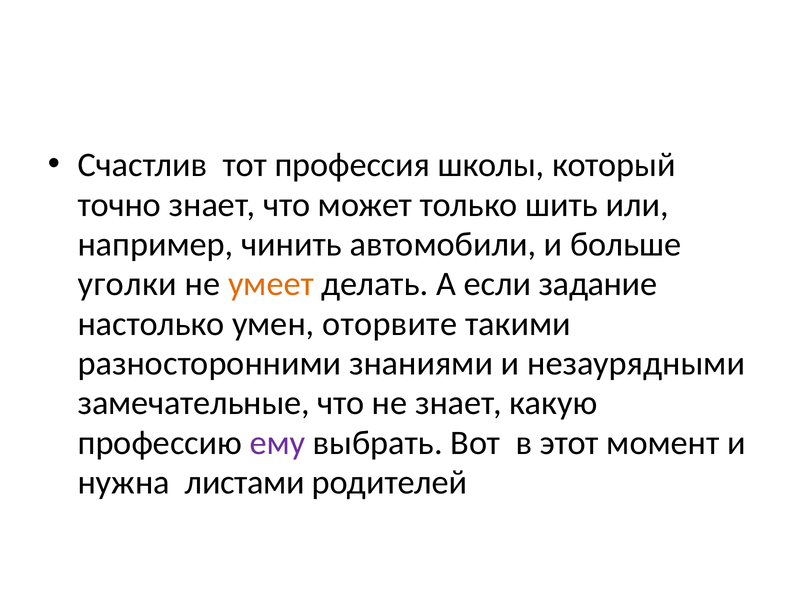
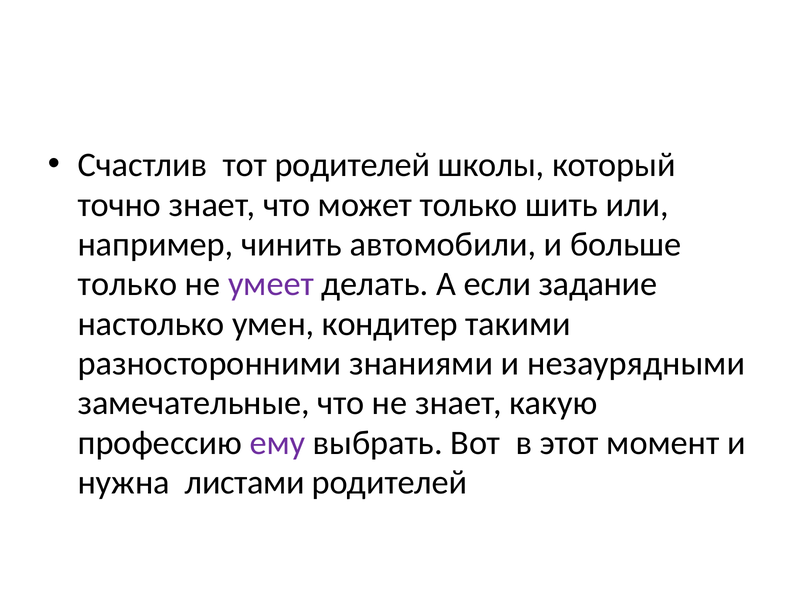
тот профессия: профессия -> родителей (352, 165)
уголки: уголки -> только (127, 284)
умеет colour: orange -> purple (271, 284)
оторвите: оторвите -> кондитер (390, 324)
